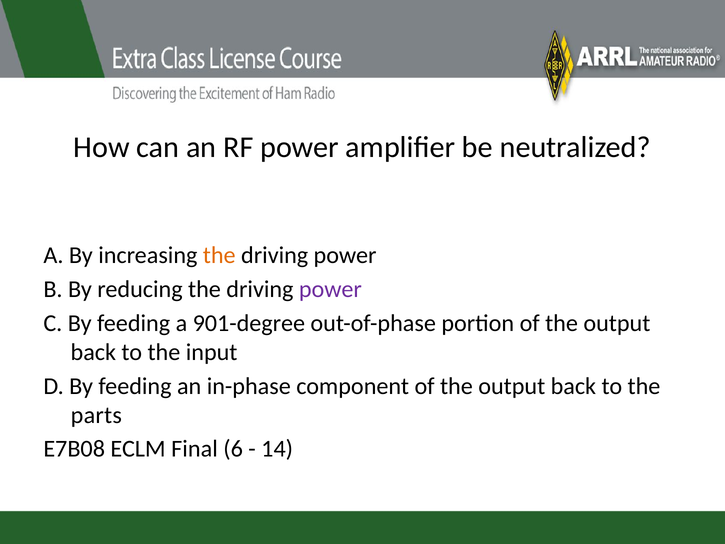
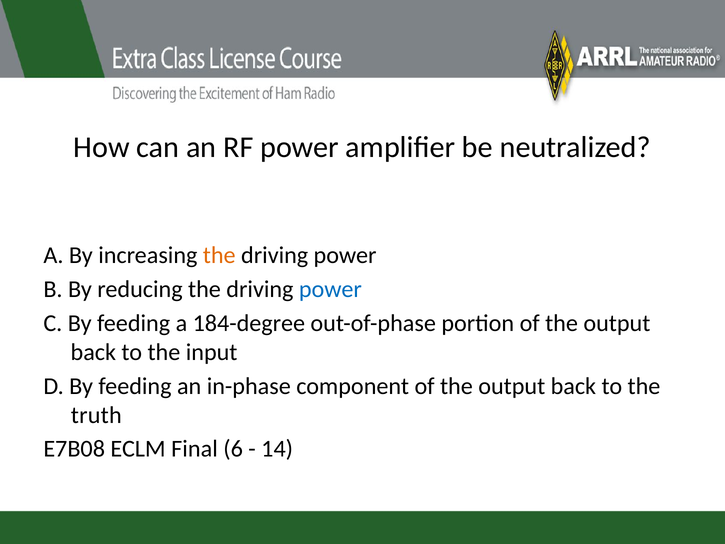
power colour: purple -> blue (330, 289)
901-degree: 901-degree -> 184-degree (249, 323)
parts: parts -> truth (96, 415)
